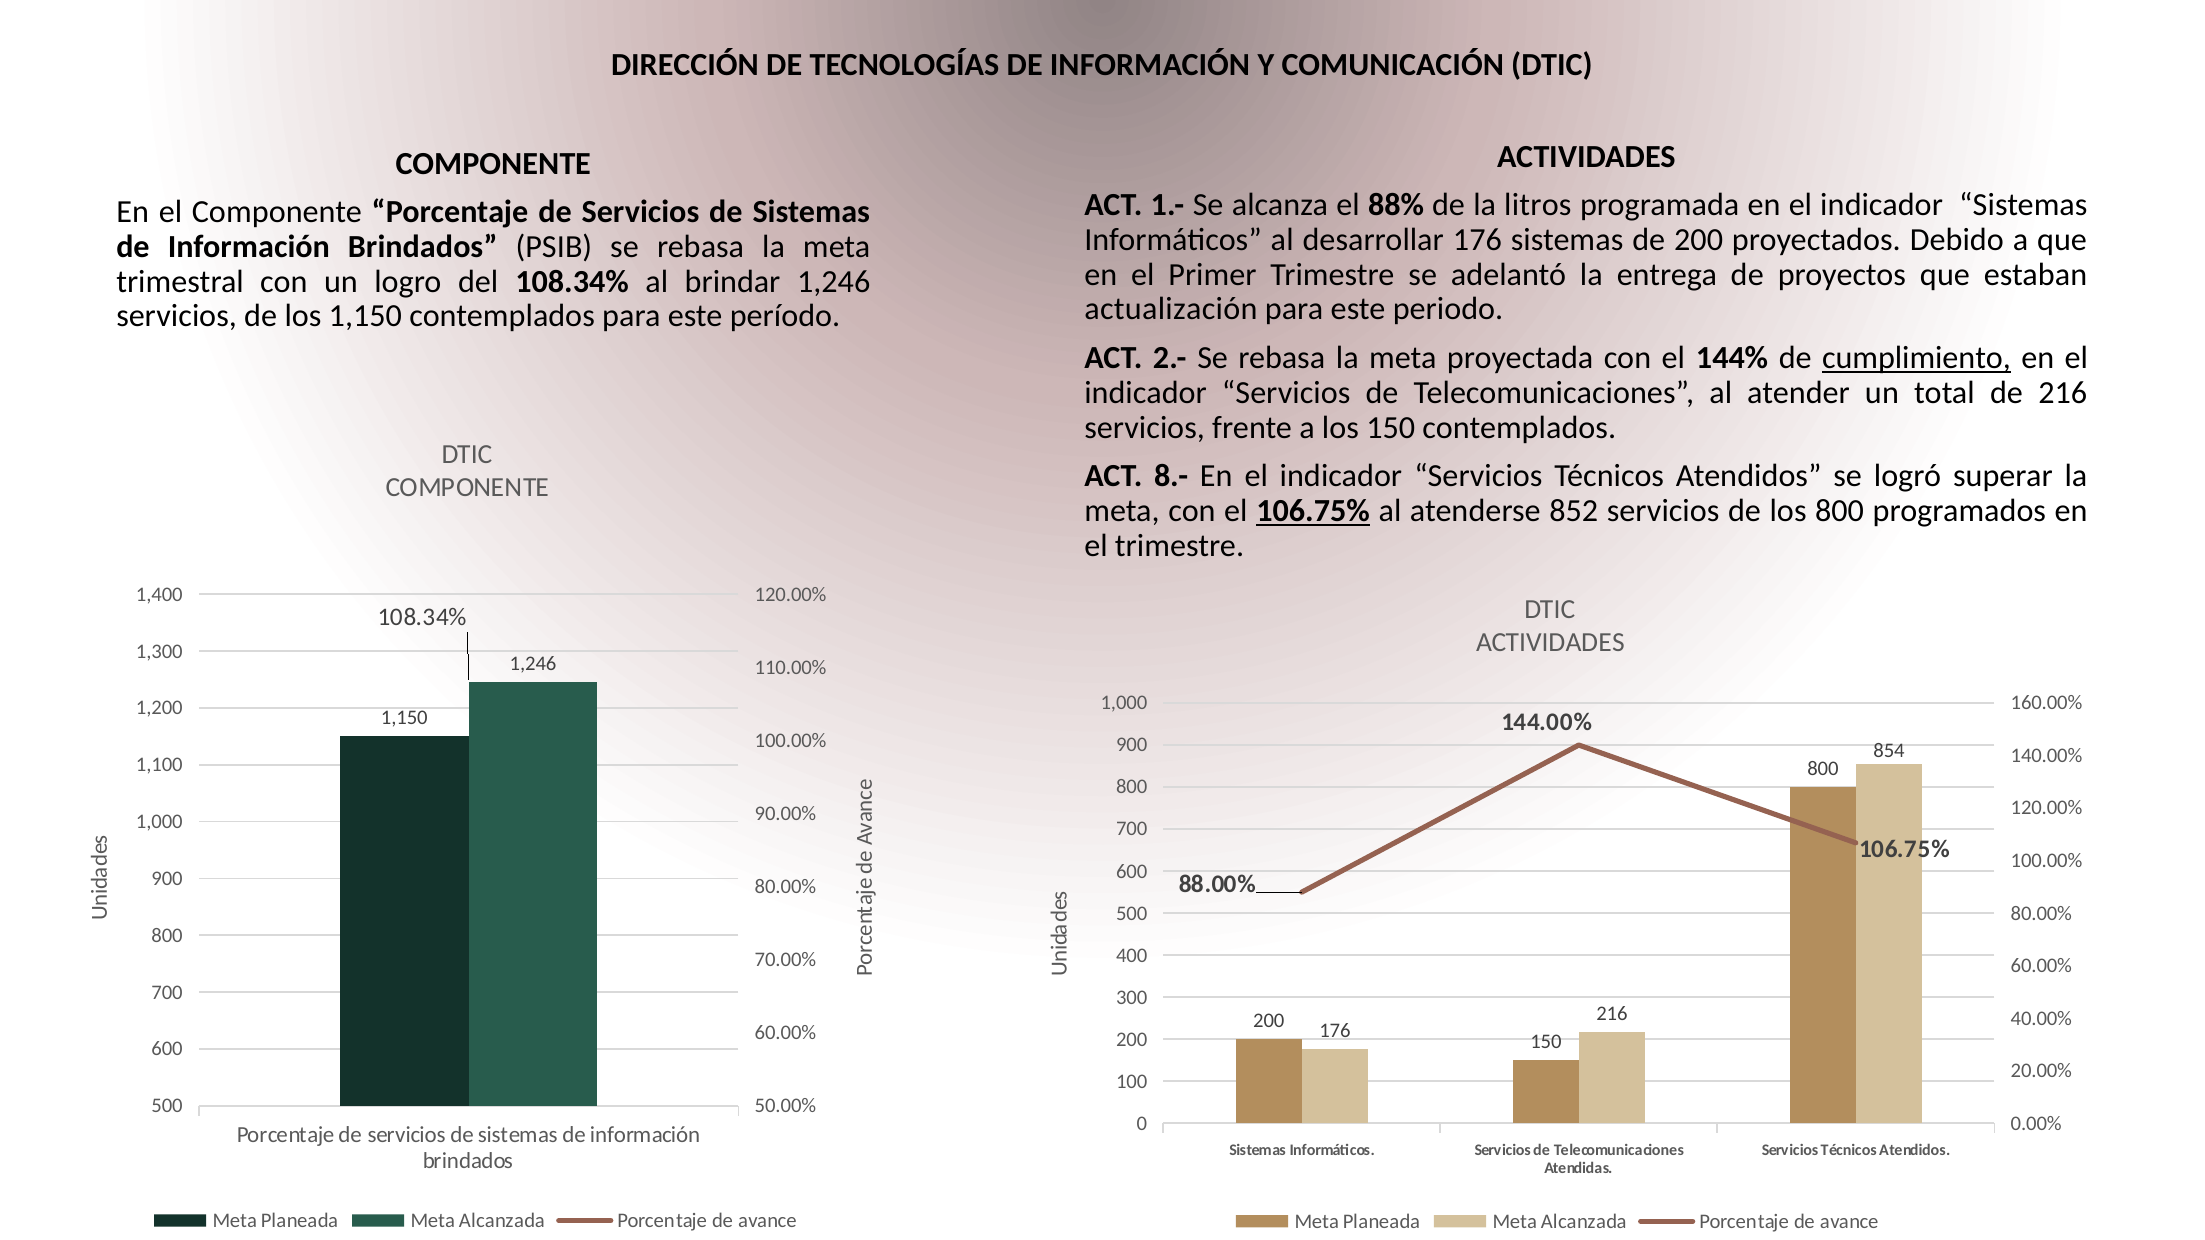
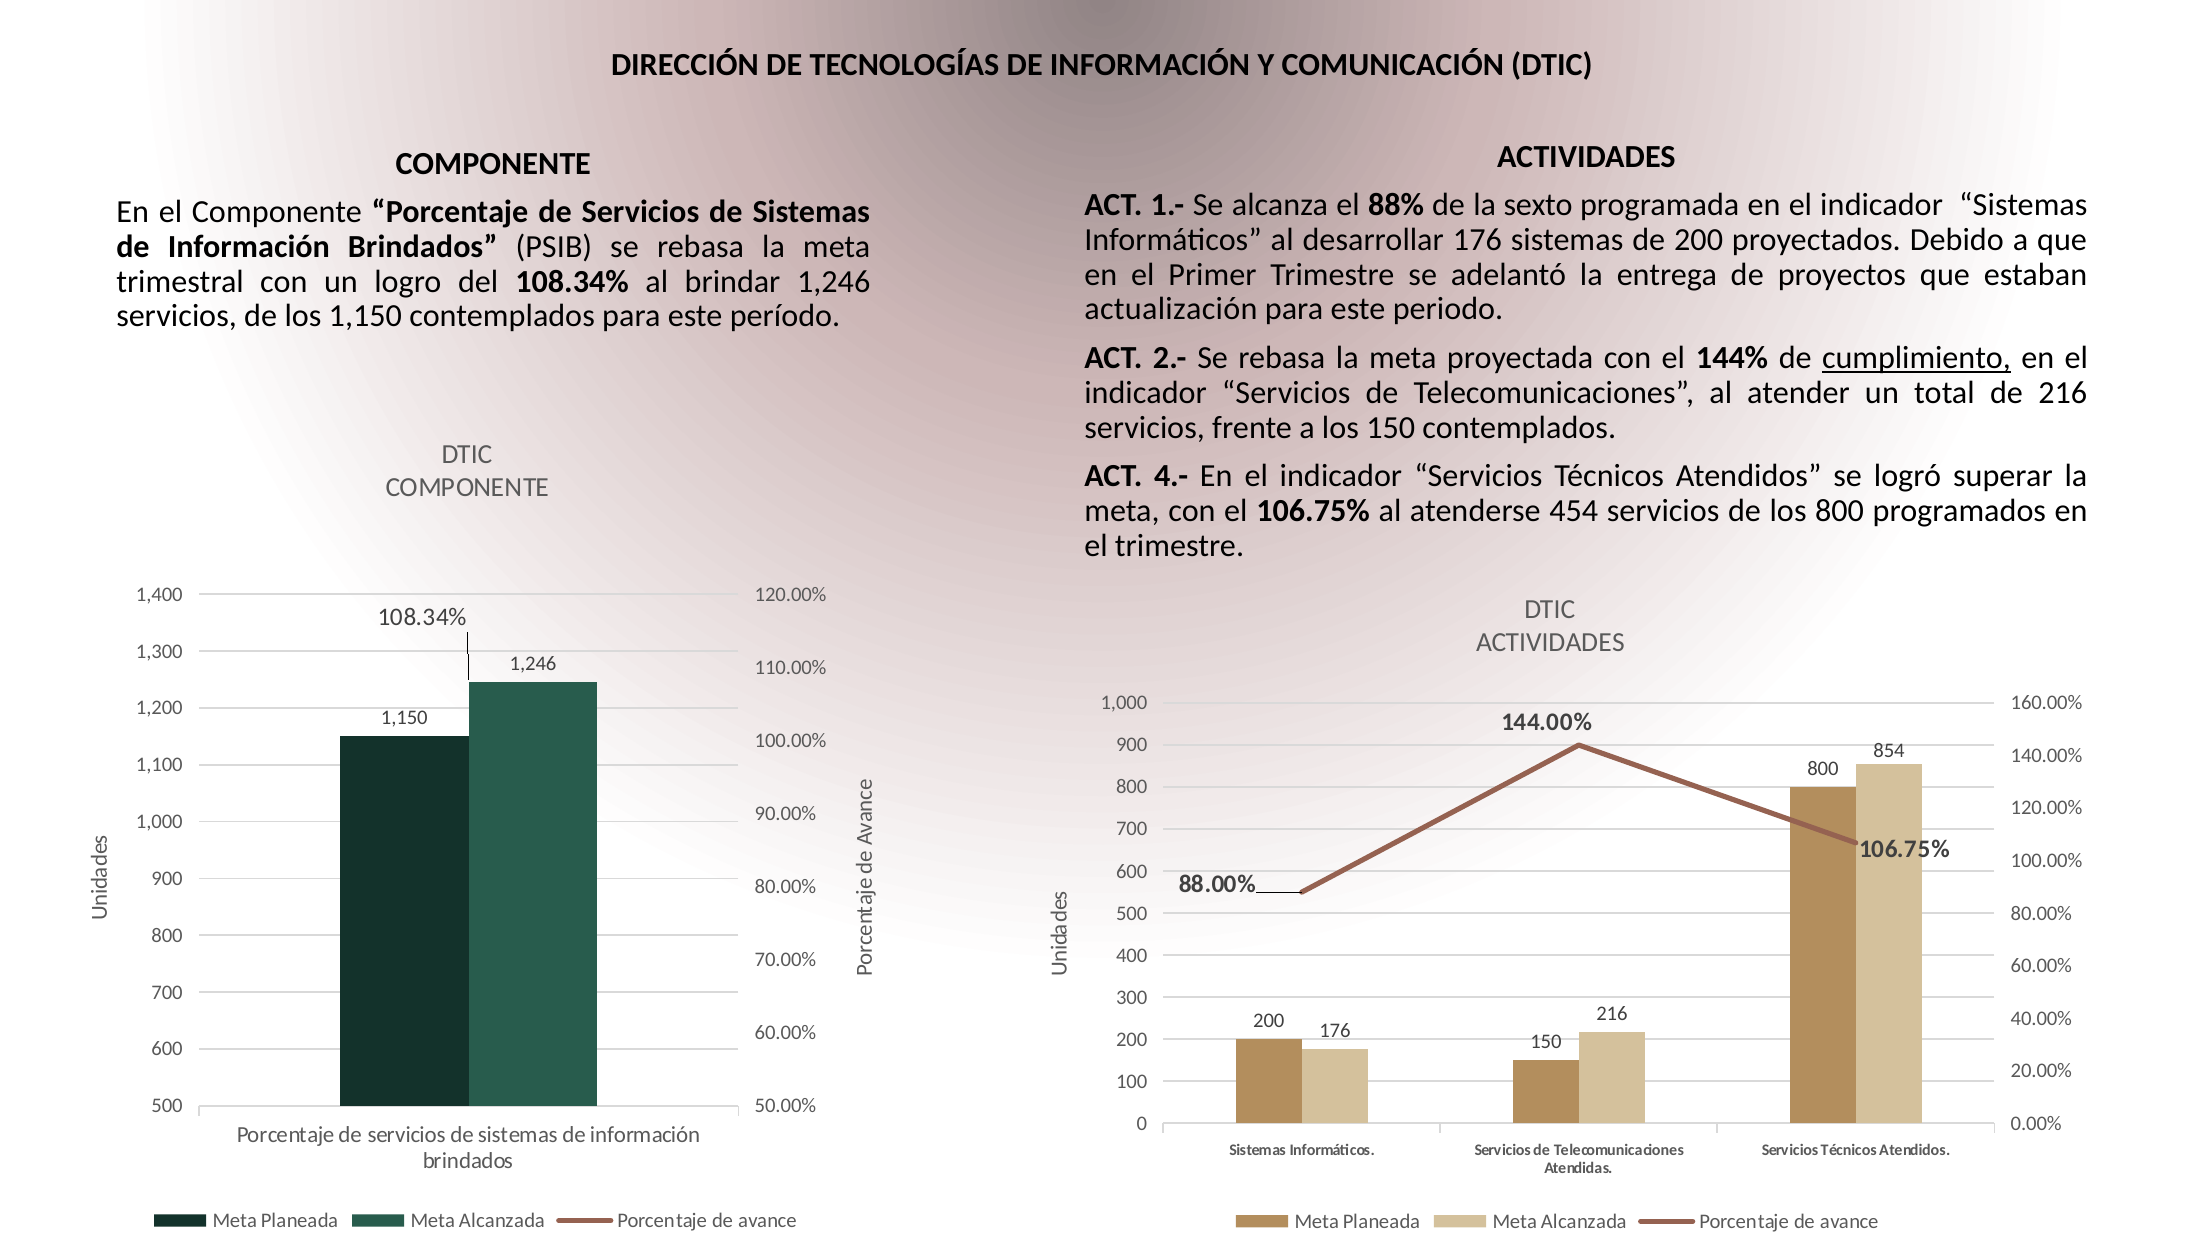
litros: litros -> sexto (1538, 205)
8.-: 8.- -> 4.- (1171, 476)
106.75% underline: present -> none (1313, 511)
852: 852 -> 454 (1574, 511)
